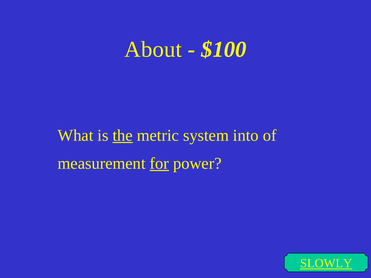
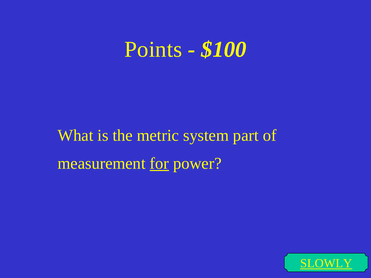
About: About -> Points (153, 49)
the underline: present -> none (123, 136)
into: into -> part (246, 136)
